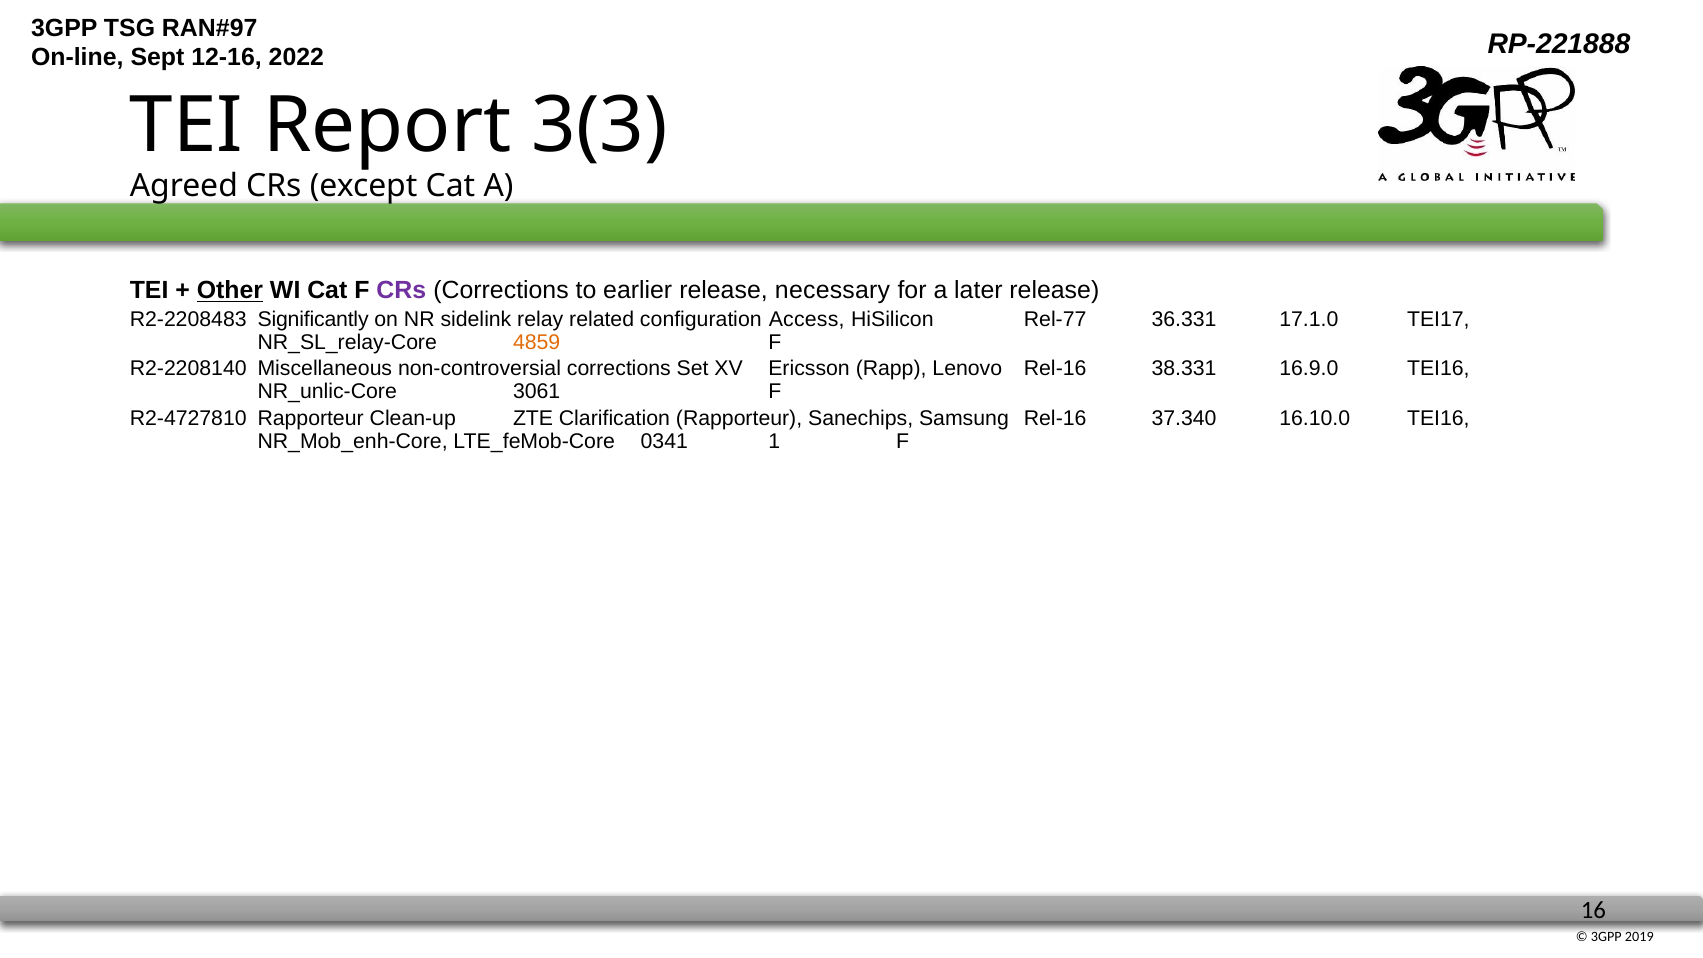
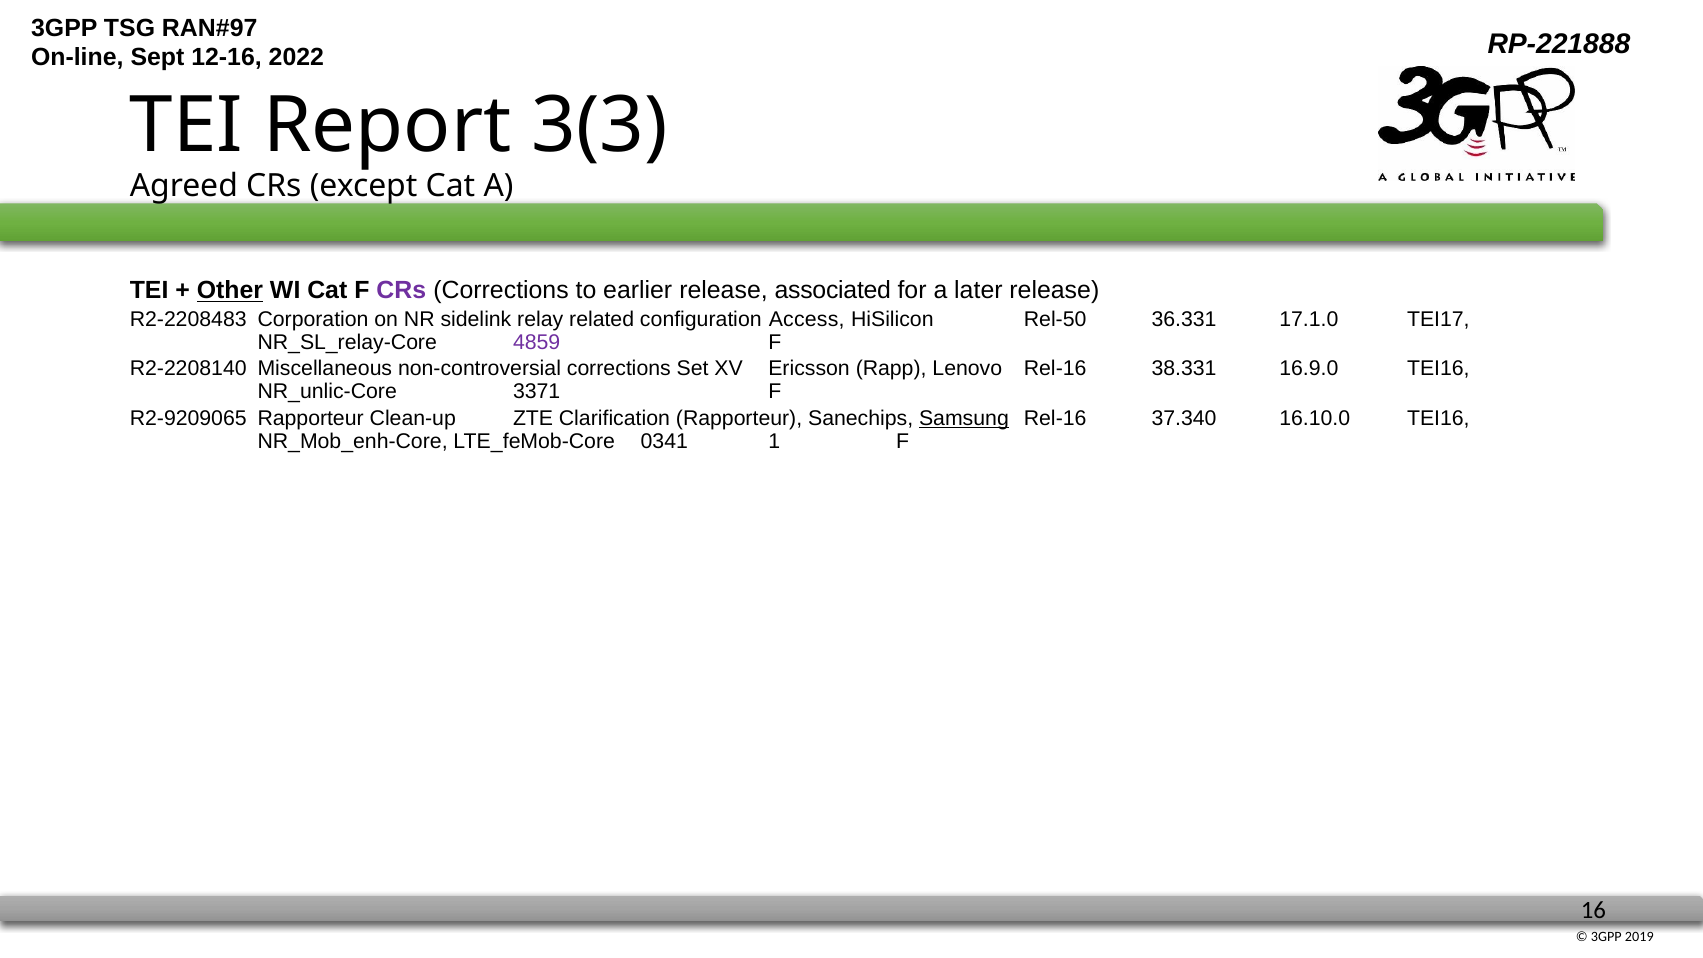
necessary: necessary -> associated (833, 291)
Significantly: Significantly -> Corporation (313, 319)
Rel-77: Rel-77 -> Rel-50 (1055, 319)
4859 colour: orange -> purple (537, 342)
3061: 3061 -> 3371 (537, 392)
R2-4727810: R2-4727810 -> R2-9209065 (188, 418)
Samsung underline: none -> present (964, 418)
